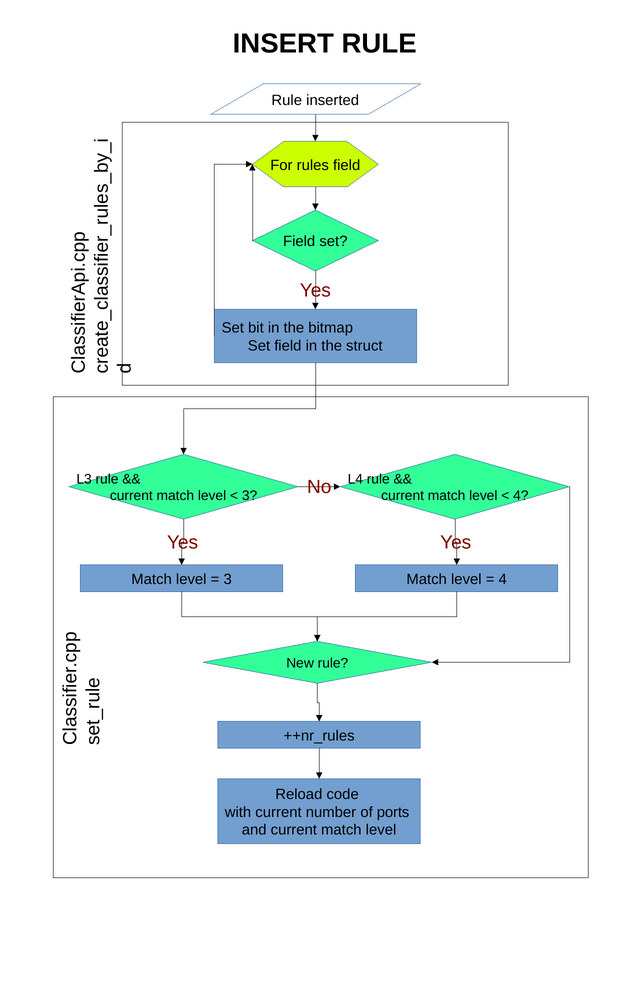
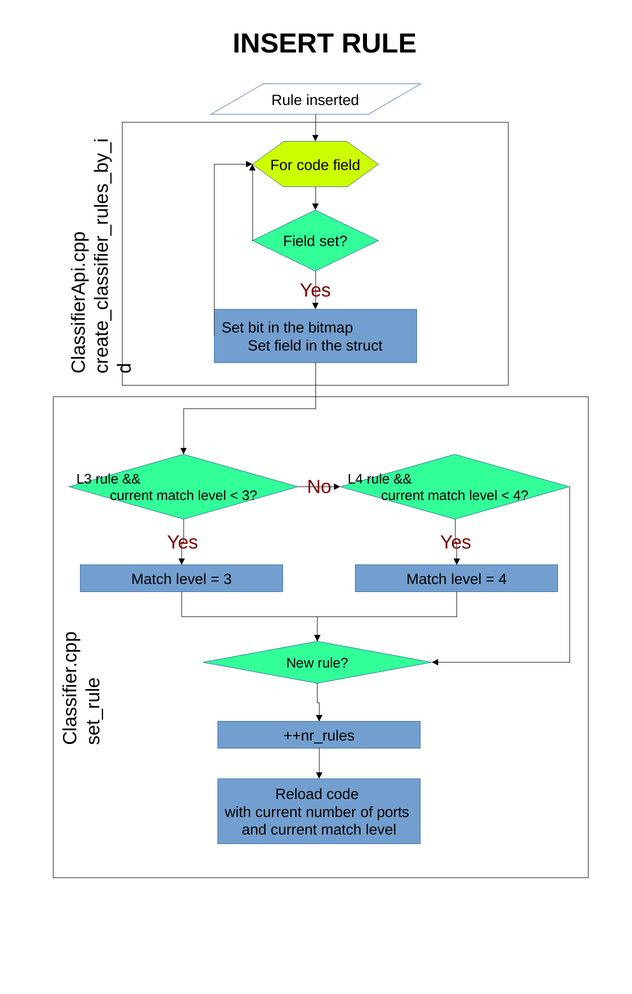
For rules: rules -> code (313, 165)
